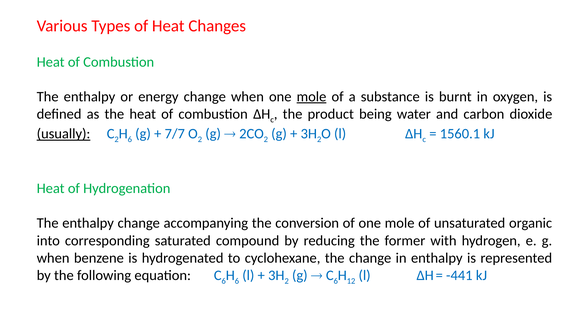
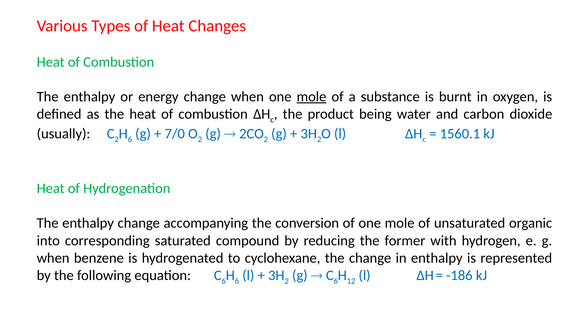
usually underline: present -> none (64, 134)
7/7: 7/7 -> 7/0 (175, 134)
-441: -441 -> -186 (459, 276)
